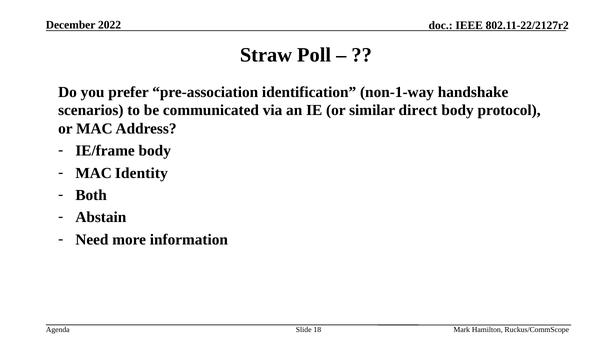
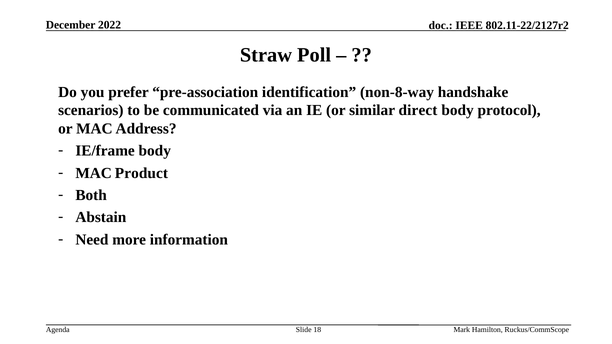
non-1-way: non-1-way -> non-8-way (397, 92)
Identity: Identity -> Product (141, 173)
